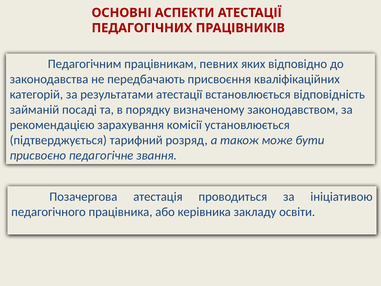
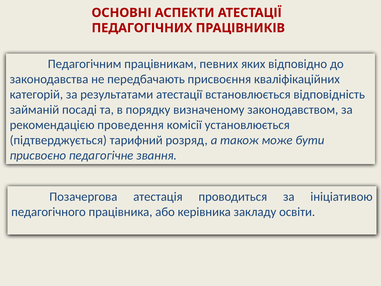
зарахування: зарахування -> проведення (131, 125)
